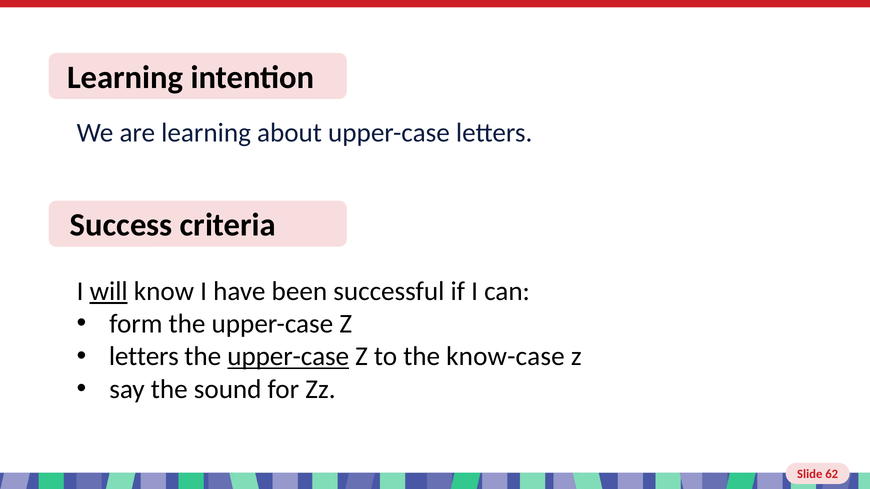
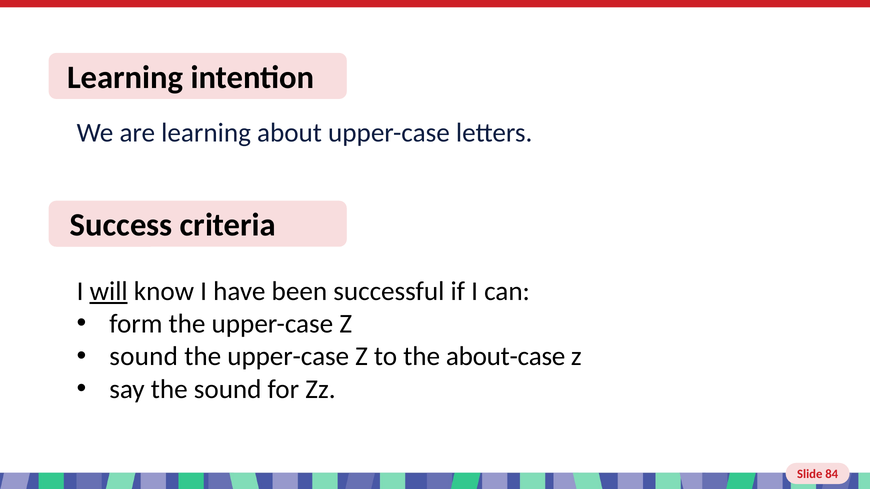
letters: letters -> sound (144, 357)
upper-case underline: present -> none (288, 357)
know-case: know-case -> about-case (506, 357)
62: 62 -> 84 (832, 475)
